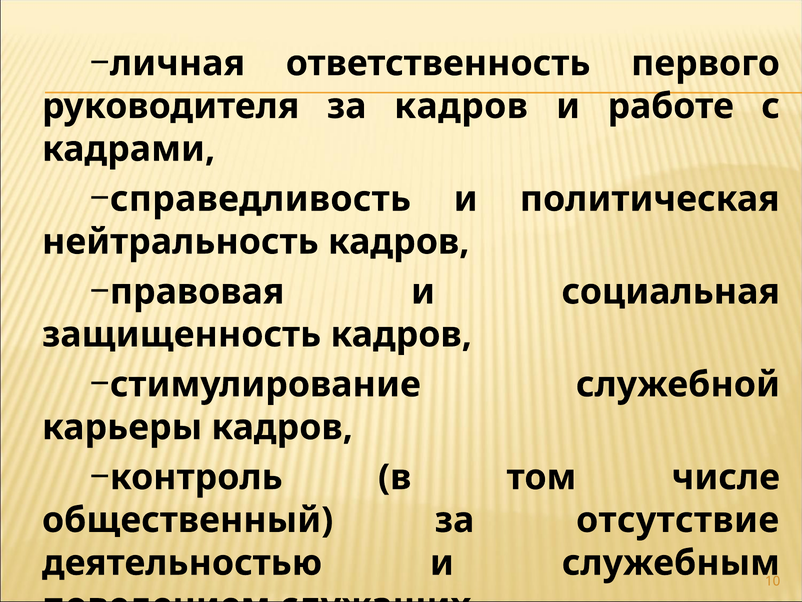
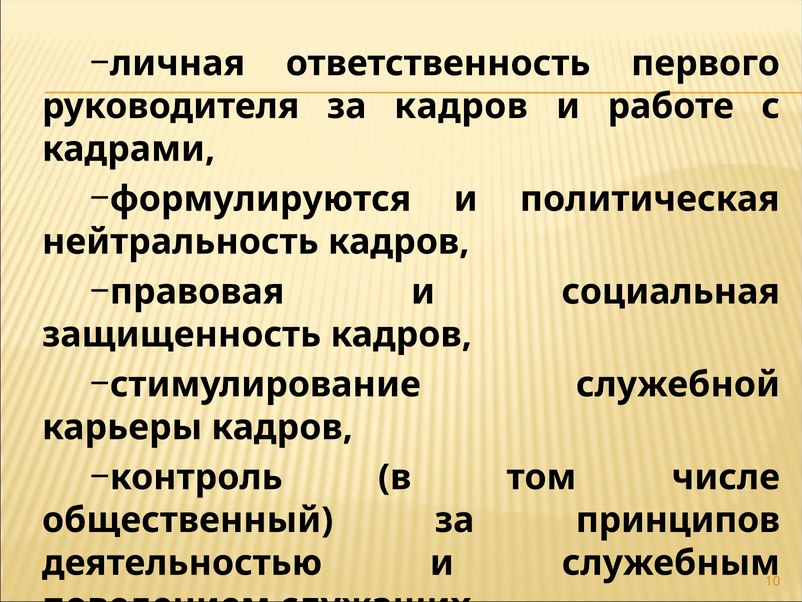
справедливость: справедливость -> формулируются (261, 199)
отсутствие: отсутствие -> принципов (678, 520)
